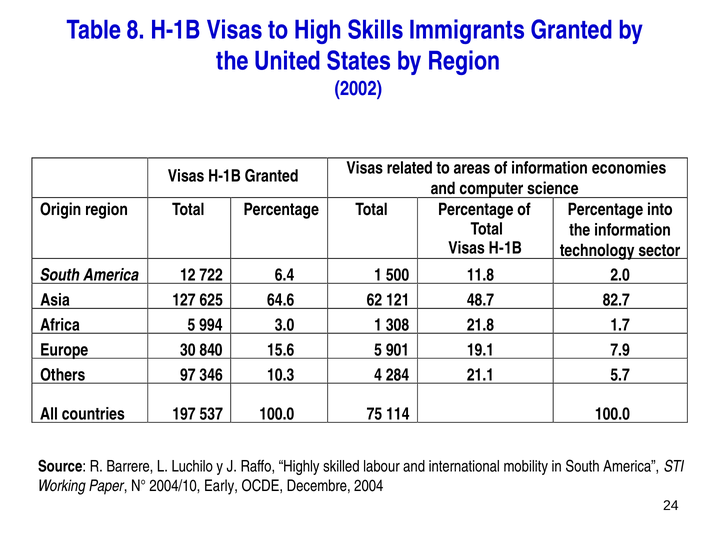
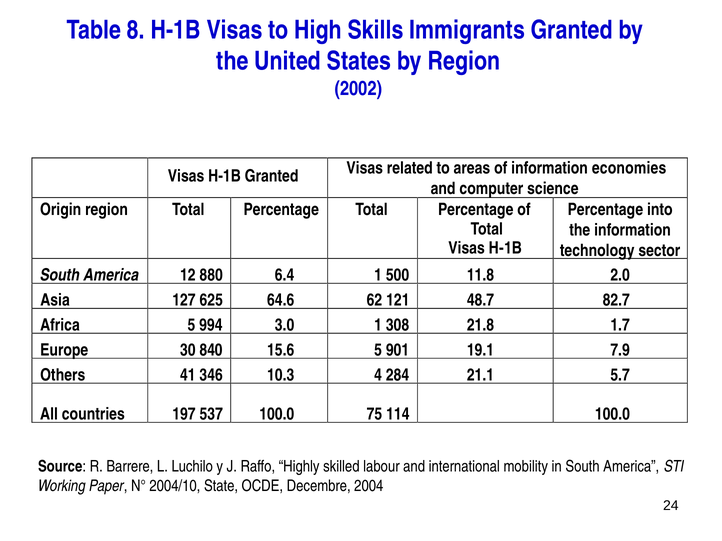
722: 722 -> 880 (211, 275)
97: 97 -> 41 (188, 375)
Early: Early -> State (221, 486)
